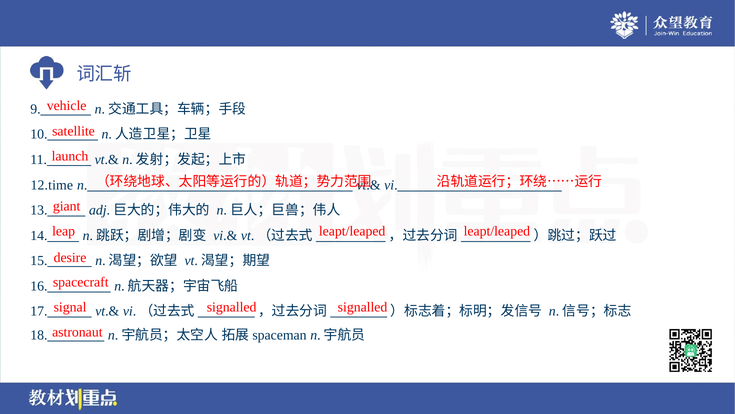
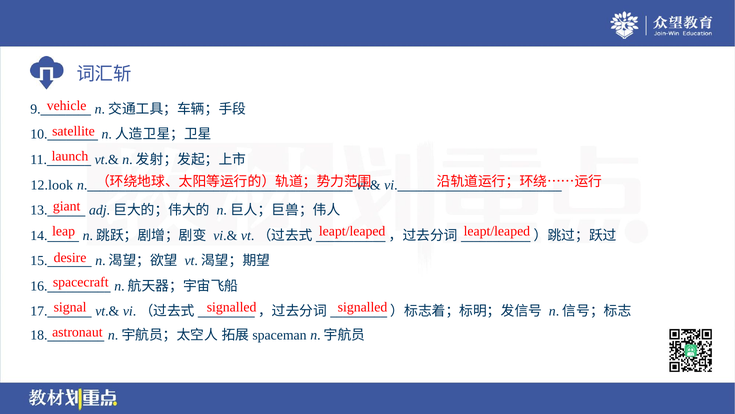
12.time: 12.time -> 12.look (52, 185)
